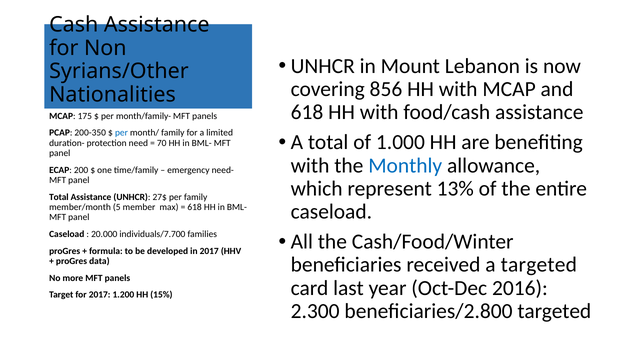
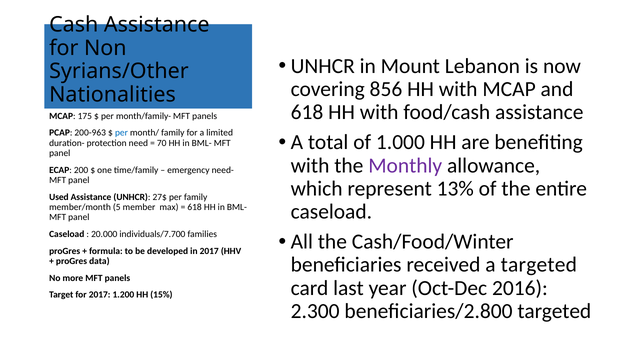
200-350: 200-350 -> 200-963 (90, 133)
Monthly colour: blue -> purple (405, 166)
Total: Total -> Used (59, 197)
